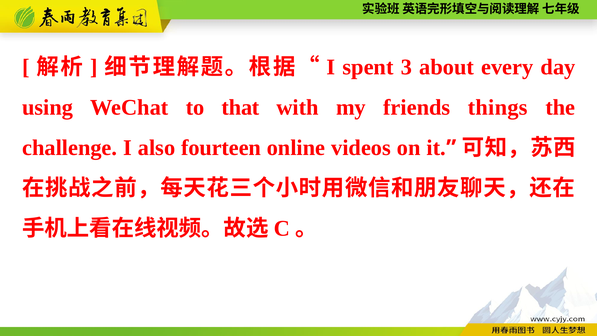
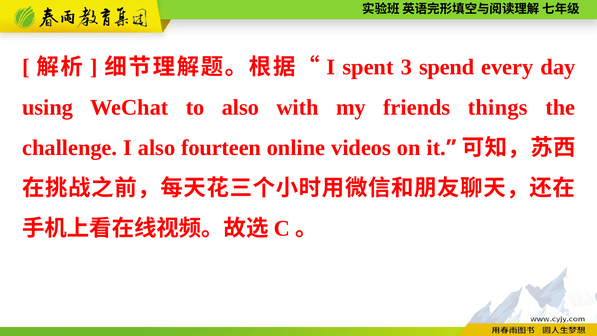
about: about -> spend (447, 67)
to that: that -> also (240, 108)
